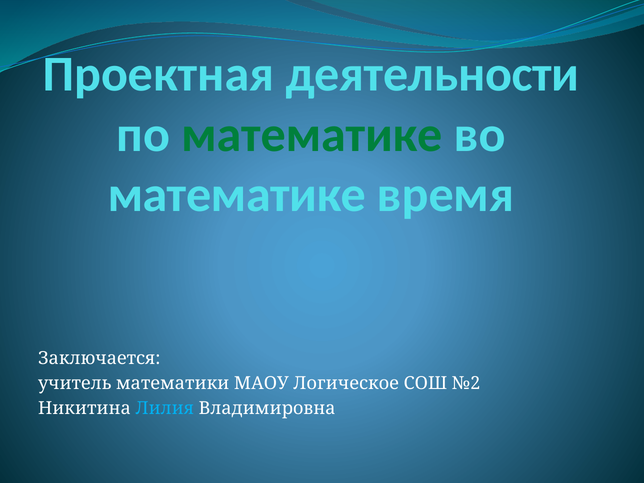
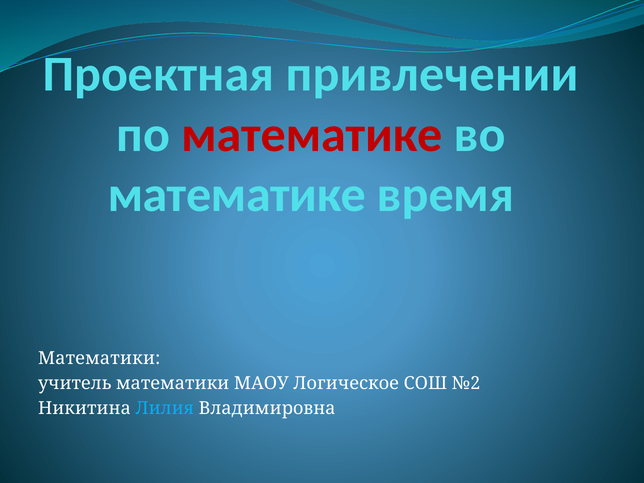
деятельности: деятельности -> привлечении (432, 74)
математике colour: green -> red (312, 135)
Заключается: Заключается -> Математики (99, 358)
